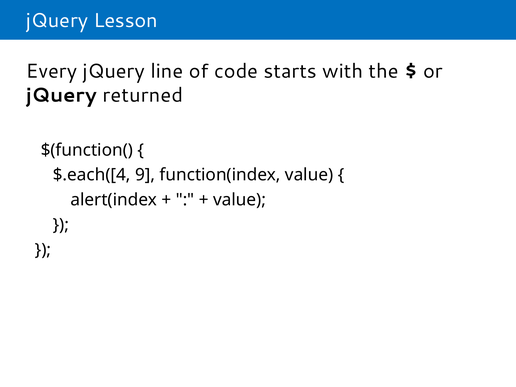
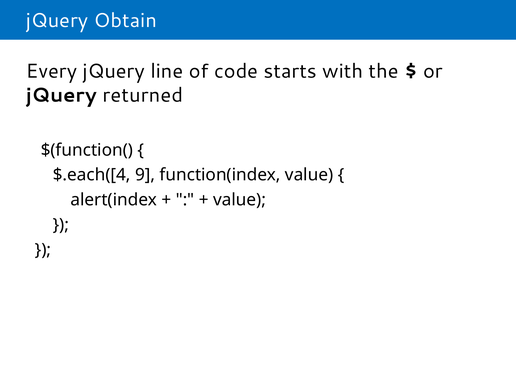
Lesson: Lesson -> Obtain (125, 20)
